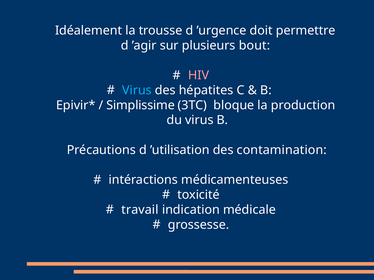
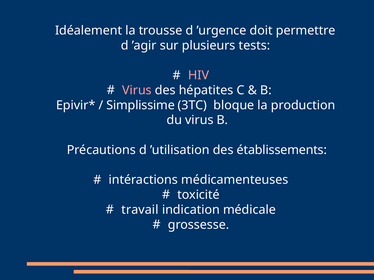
bout: bout -> tests (255, 46)
Virus colour: light blue -> pink (137, 90)
contamination: contamination -> établissements (282, 150)
